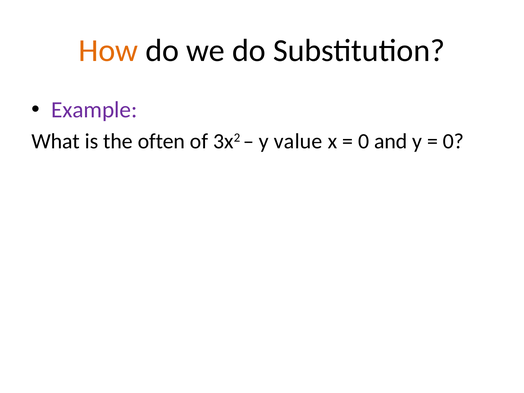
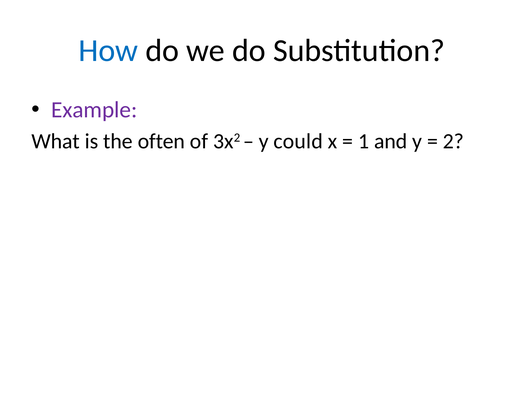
How colour: orange -> blue (108, 51)
value: value -> could (298, 141)
0: 0 -> 1 (364, 141)
0: 0 -> 2 (453, 141)
